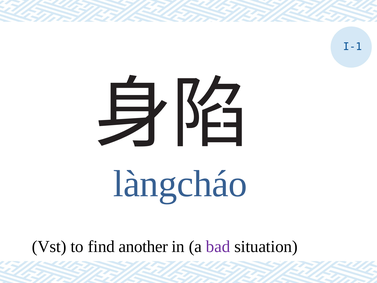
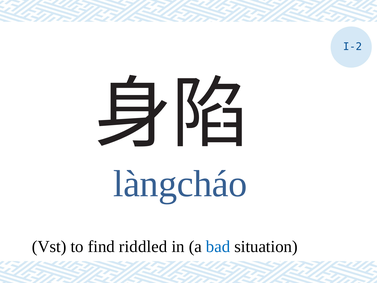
I-1: I-1 -> I-2 (352, 47)
another: another -> riddled (143, 246)
bad colour: purple -> blue (218, 246)
